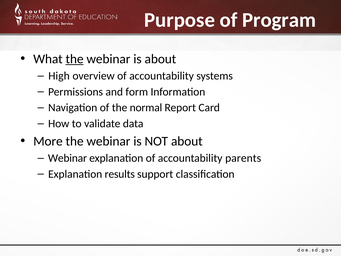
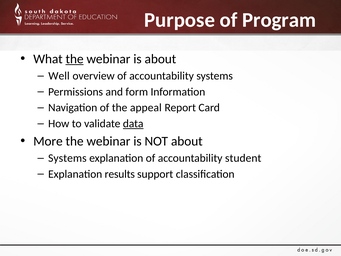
High: High -> Well (59, 76)
normal: normal -> appeal (146, 108)
data underline: none -> present (133, 124)
Webinar: Webinar -> Systems (67, 158)
parents: parents -> student (243, 158)
